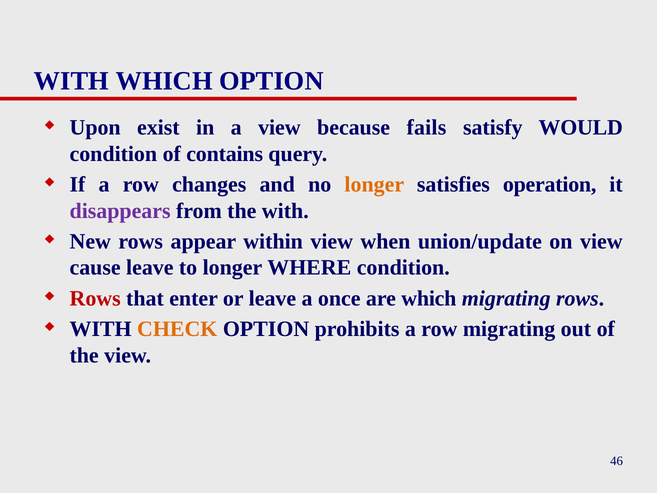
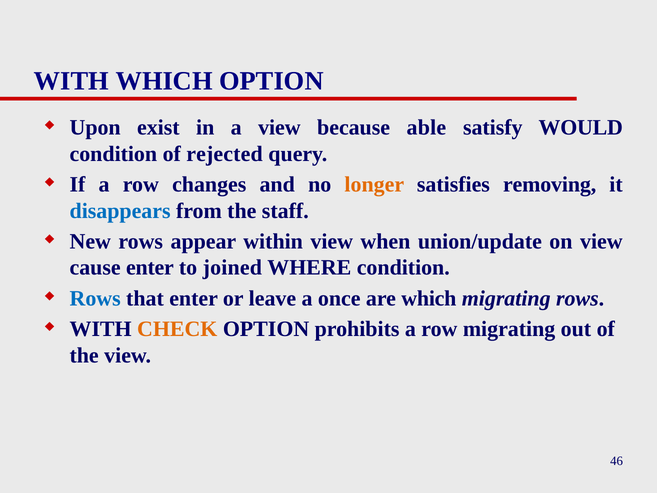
fails: fails -> able (426, 127)
contains: contains -> rejected (225, 154)
operation: operation -> removing (550, 184)
disappears colour: purple -> blue (120, 211)
the with: with -> staff (285, 211)
cause leave: leave -> enter (150, 268)
to longer: longer -> joined (232, 268)
Rows colour: red -> blue (95, 298)
